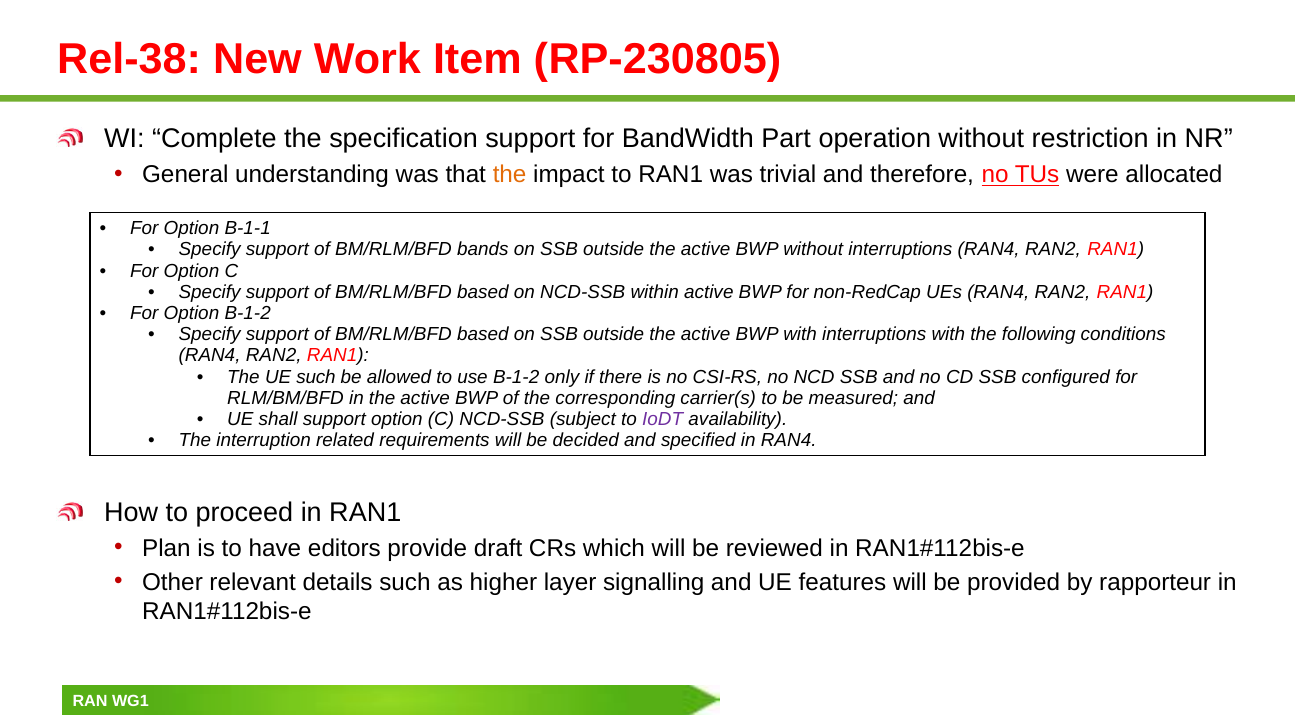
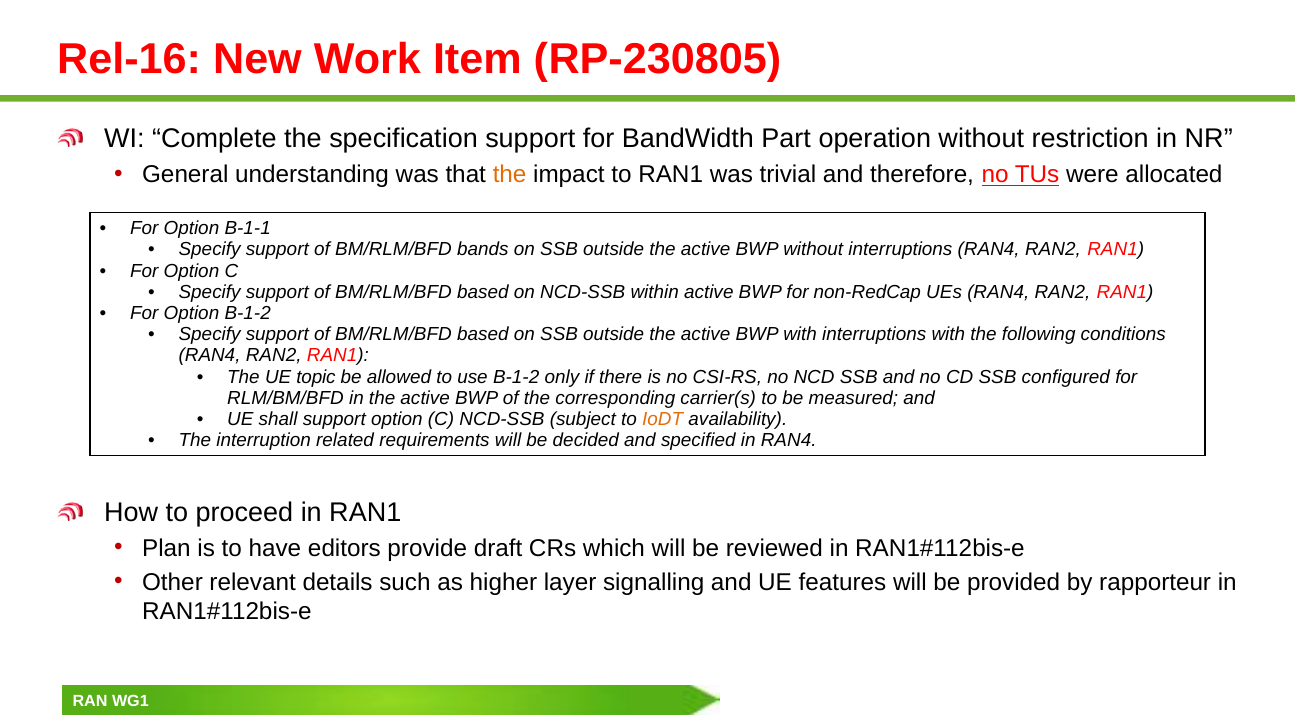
Rel-38: Rel-38 -> Rel-16 (129, 59)
UE such: such -> topic (316, 377)
IoDT colour: purple -> orange (663, 420)
